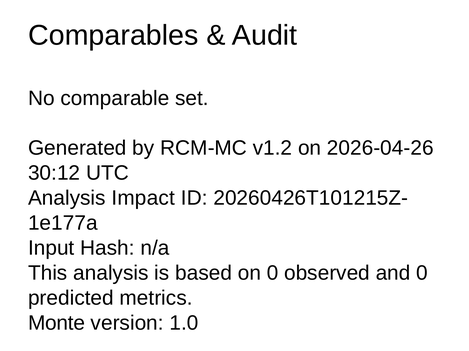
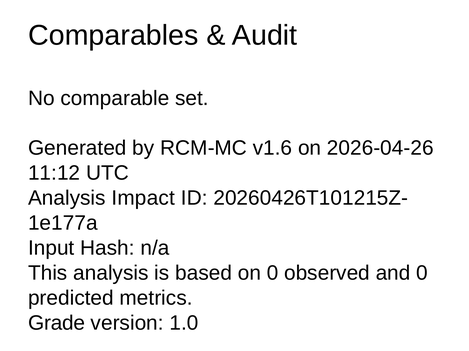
v1.2: v1.2 -> v1.6 (273, 148)
30:12: 30:12 -> 11:12 (54, 173)
Monte: Monte -> Grade (57, 324)
